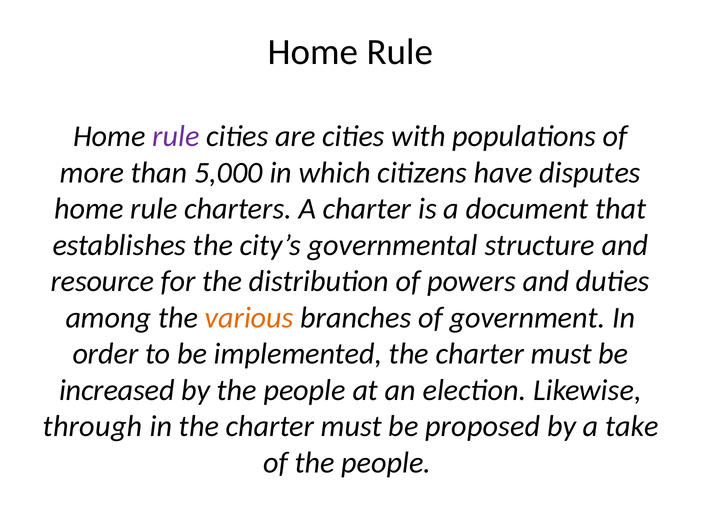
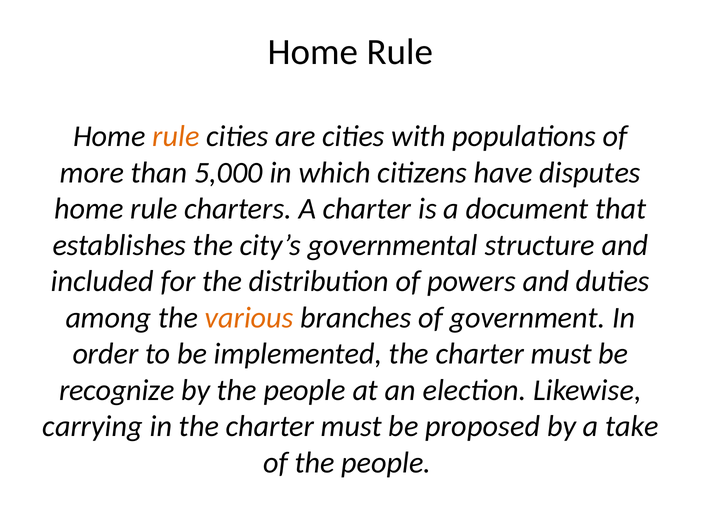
rule colour: purple -> orange (176, 136)
resource: resource -> included (102, 281)
increased: increased -> recognize (117, 390)
through: through -> carrying (93, 426)
